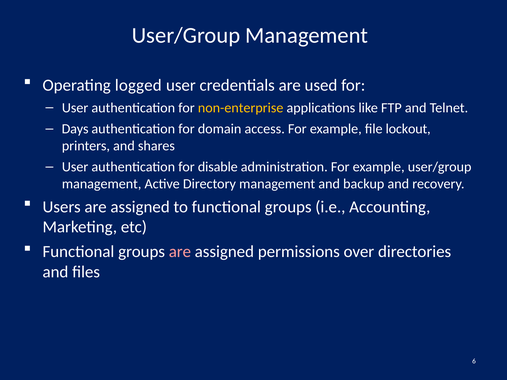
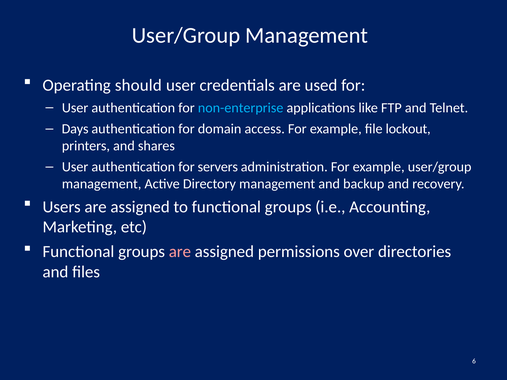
logged: logged -> should (138, 85)
non-enterprise colour: yellow -> light blue (241, 108)
disable: disable -> servers (218, 167)
